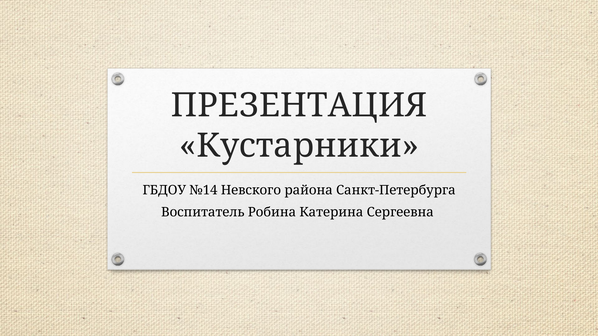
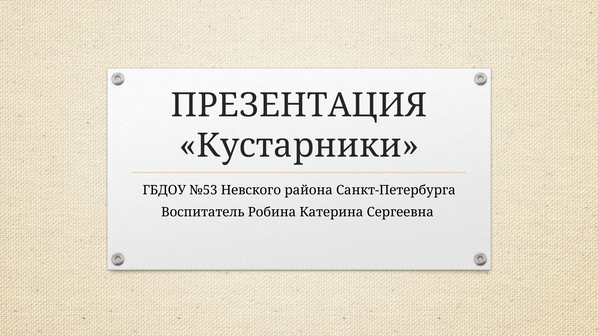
№14: №14 -> №53 (203, 190)
